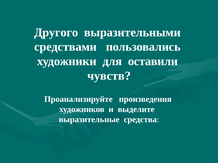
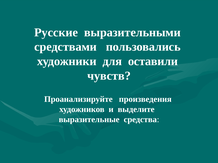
Другого: Другого -> Русские (56, 32)
